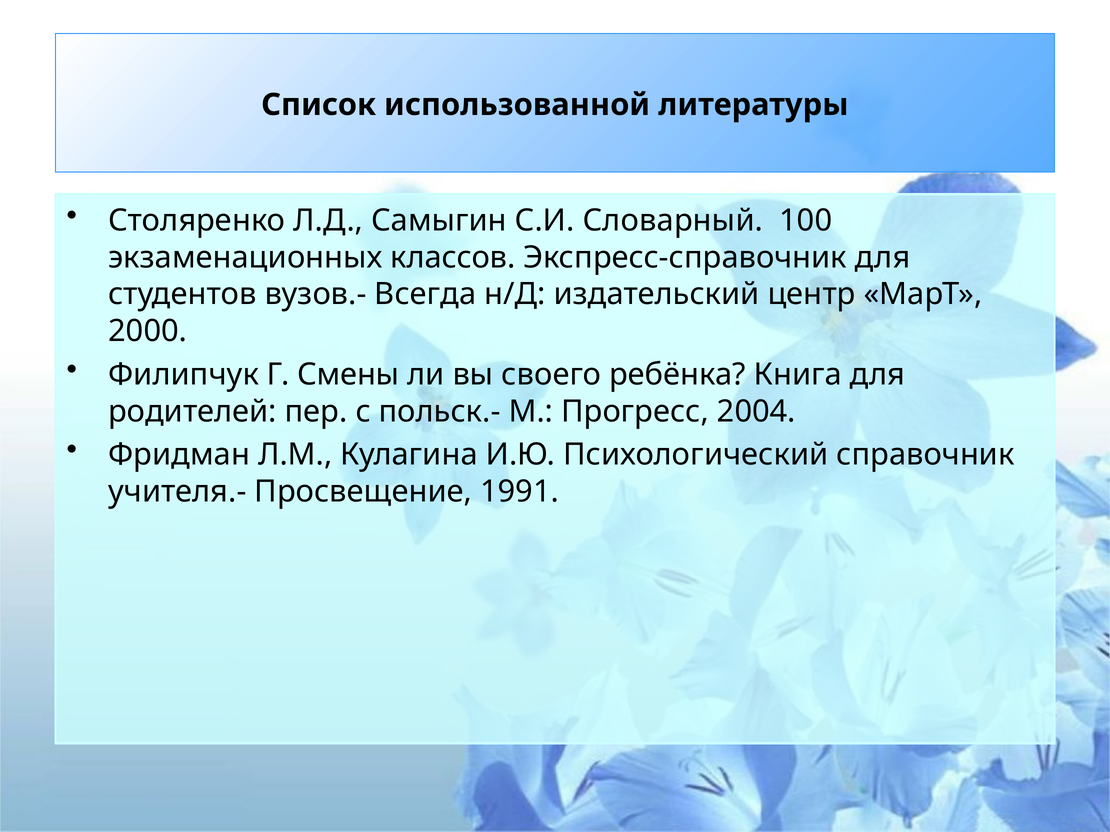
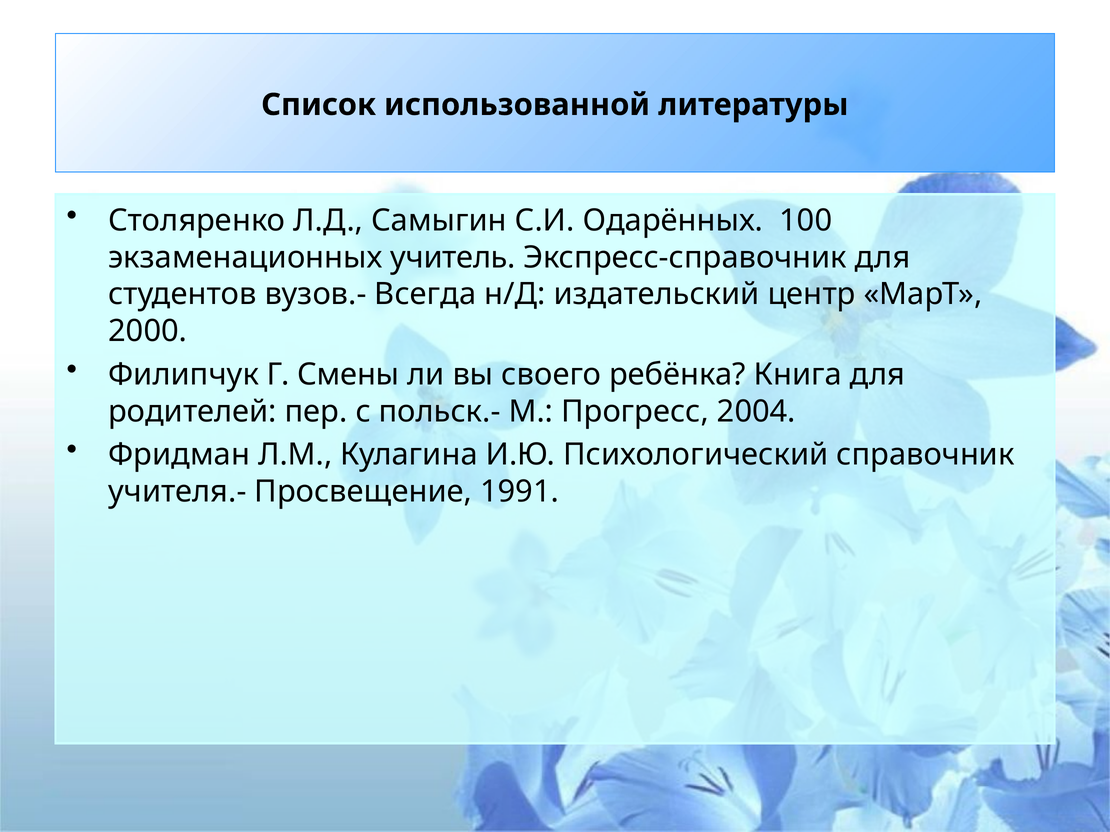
Словарный: Словарный -> Одарённых (673, 220)
классов: классов -> учитель (453, 257)
